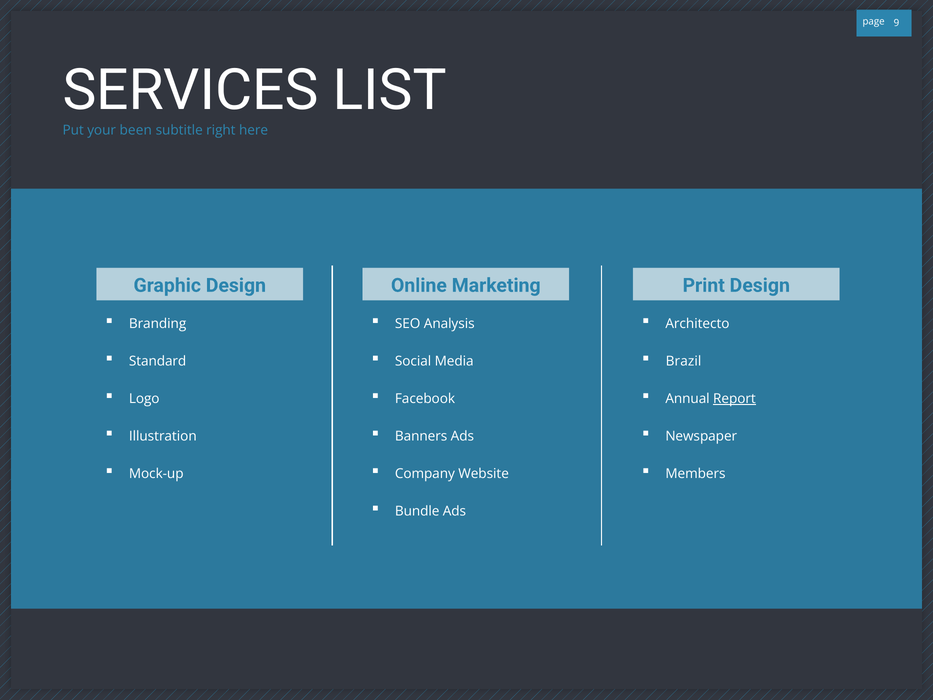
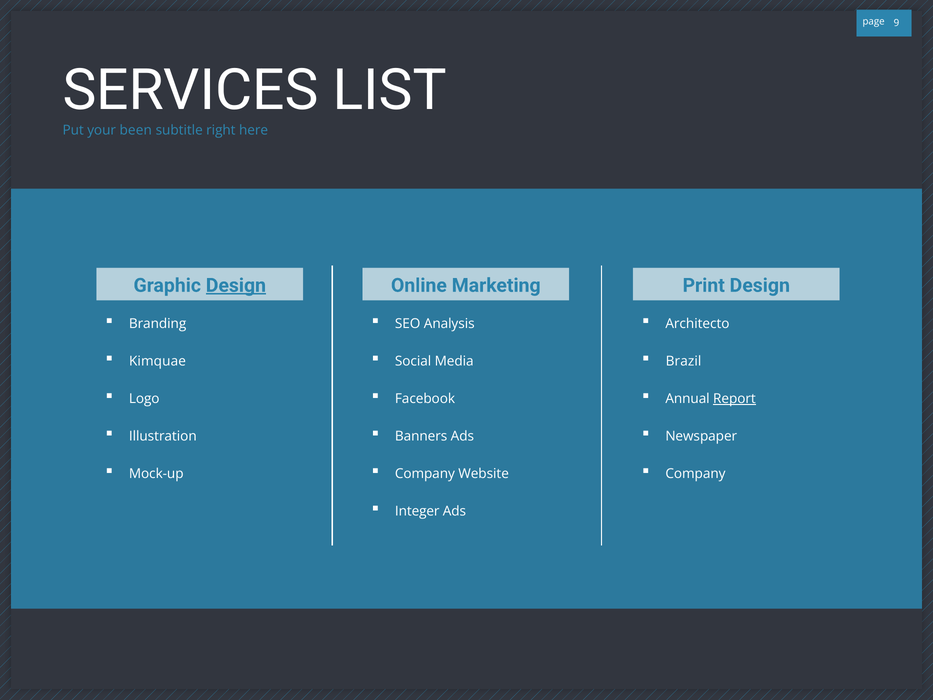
Design underline: none -> present (236, 285)
Standard: Standard -> Kimquae (157, 361)
Members: Members -> Company (695, 474)
Bundle: Bundle -> Integer (417, 511)
